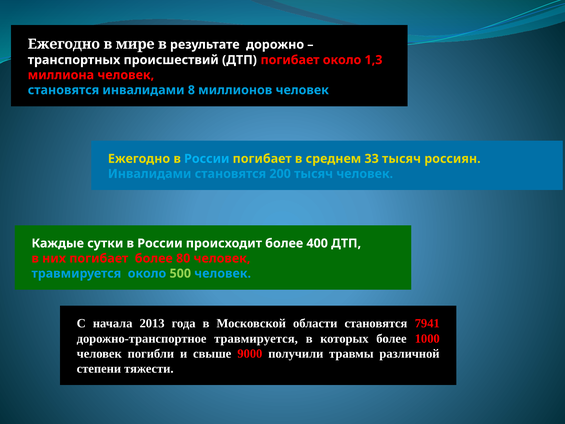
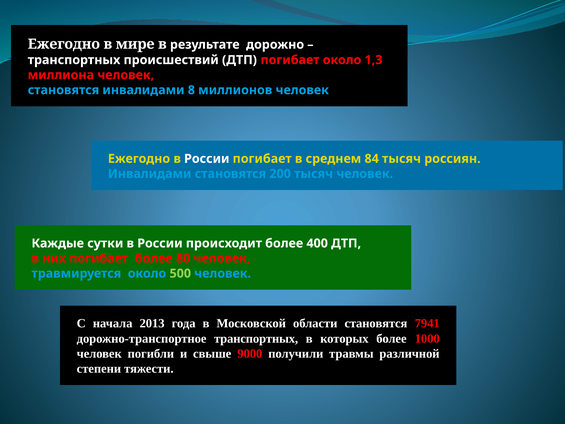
России colour: light blue -> white (207, 159)
33: 33 -> 84 (372, 159)
дорожно-транспортное травмируется: травмируется -> транспортных (256, 338)
